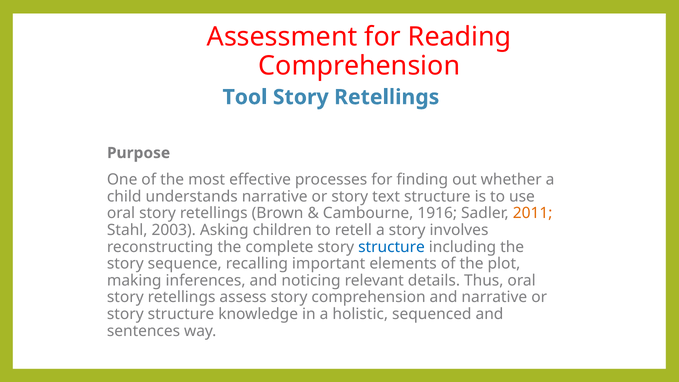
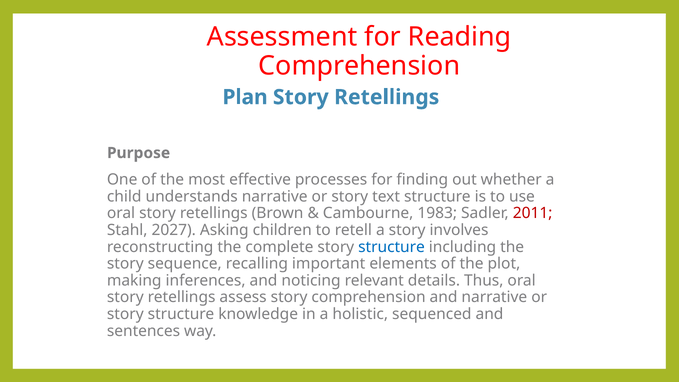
Tool: Tool -> Plan (245, 97)
1916: 1916 -> 1983 (437, 213)
2011 colour: orange -> red (533, 213)
2003: 2003 -> 2027 (174, 230)
